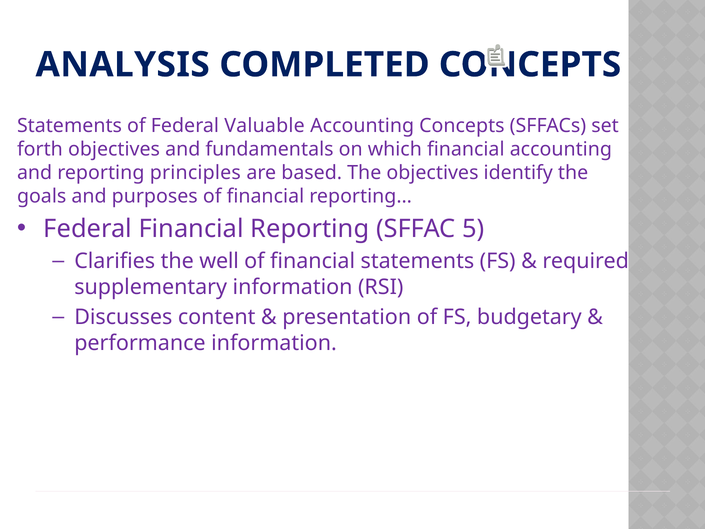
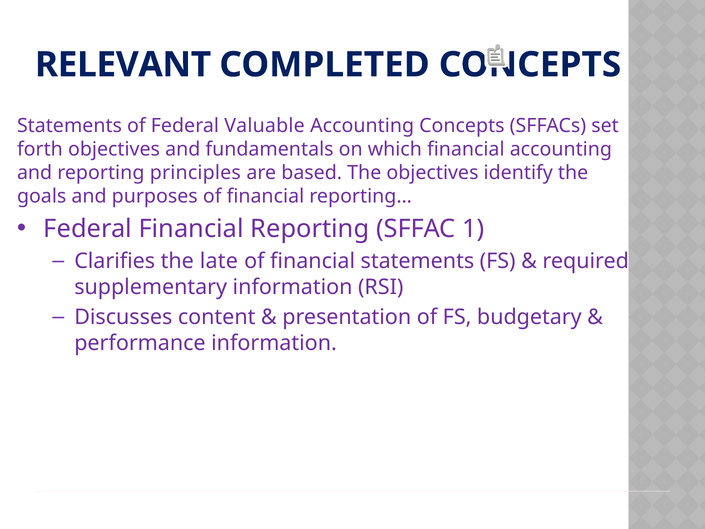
ANALYSIS: ANALYSIS -> RELEVANT (123, 65)
5: 5 -> 1 (473, 229)
well: well -> late (219, 261)
